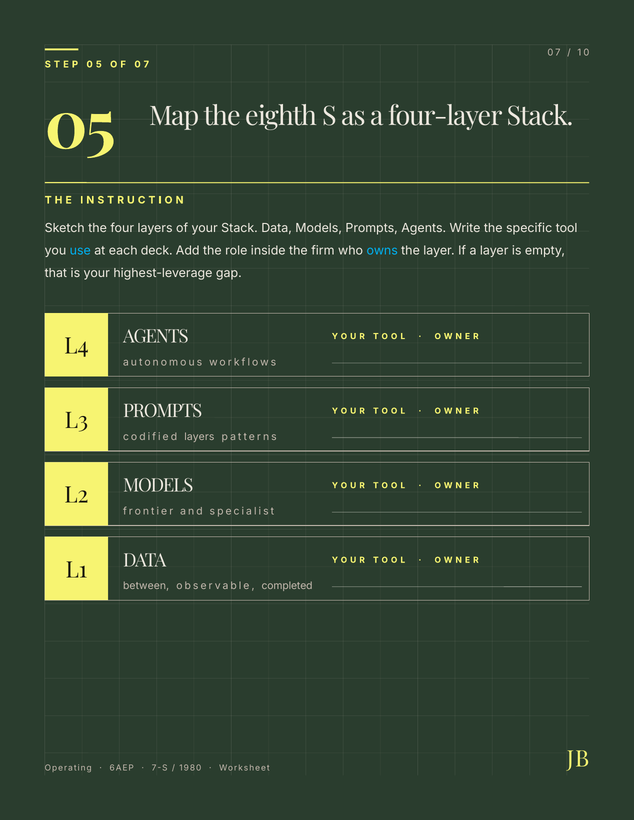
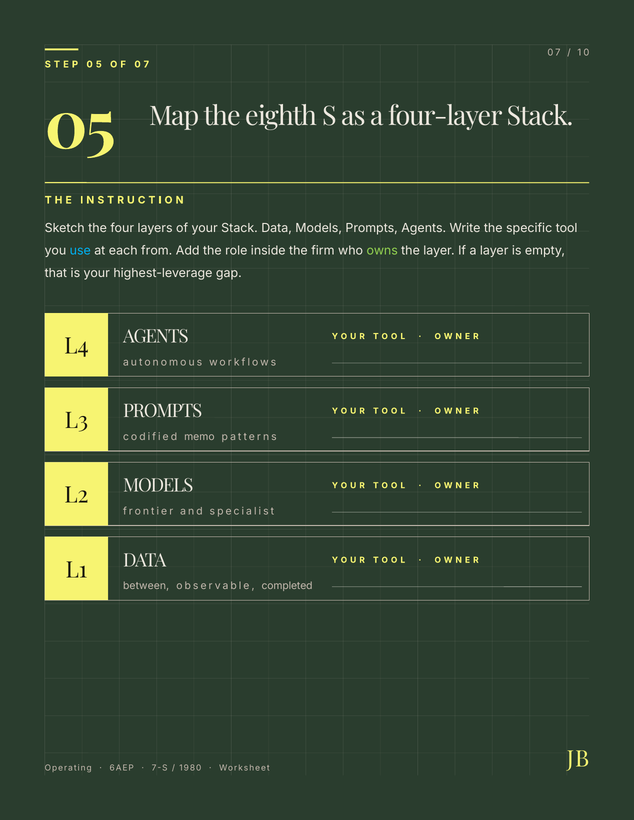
deck: deck -> from (157, 251)
owns colour: light blue -> light green (382, 251)
codified layers: layers -> memo (199, 437)
